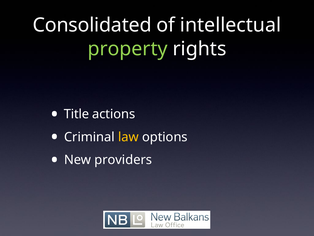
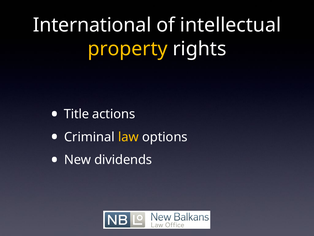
Consolidated: Consolidated -> International (92, 25)
property colour: light green -> yellow (128, 49)
providers: providers -> dividends (123, 160)
